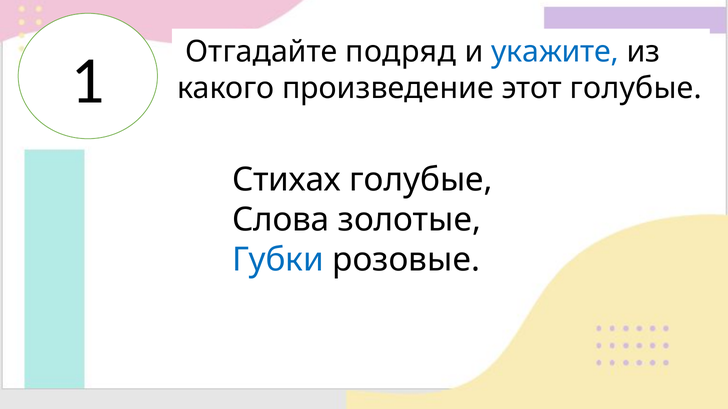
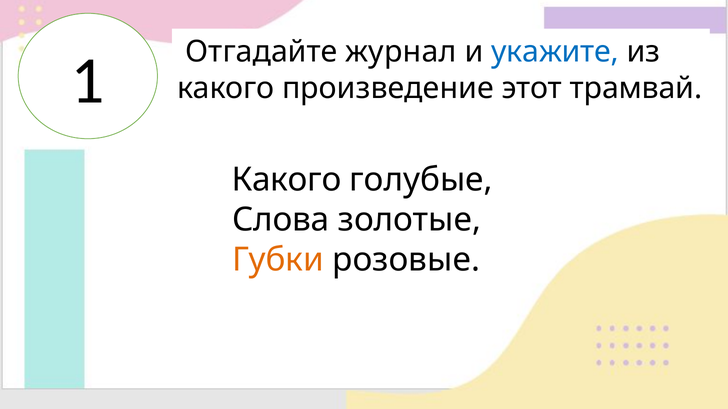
подряд: подряд -> журнал (401, 52)
этот голубые: голубые -> трамвай (636, 88)
Стихах: Стихах -> Какого (287, 180)
Губки colour: blue -> orange (278, 260)
